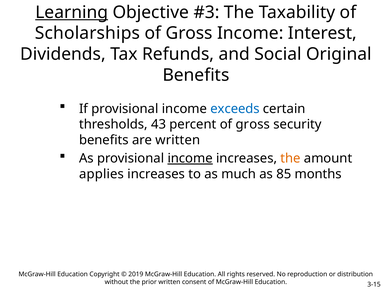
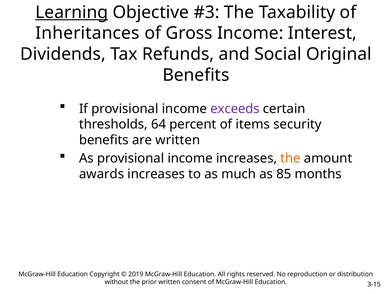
Scholarships: Scholarships -> Inheritances (87, 33)
exceeds colour: blue -> purple (235, 109)
43: 43 -> 64 (159, 124)
percent of gross: gross -> items (253, 124)
income underline: present -> none (190, 158)
applies: applies -> awards (102, 174)
